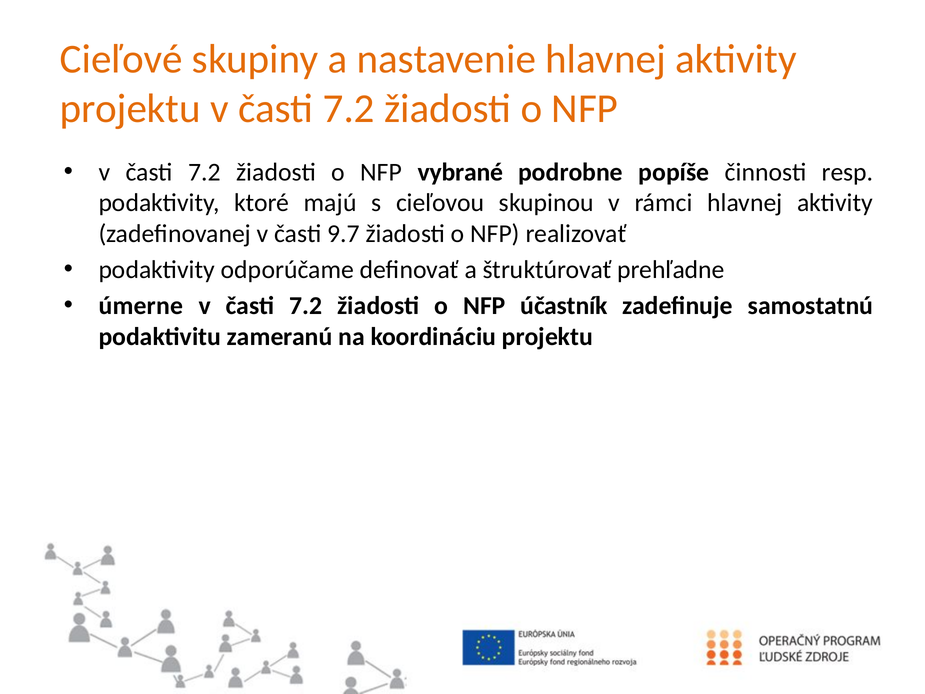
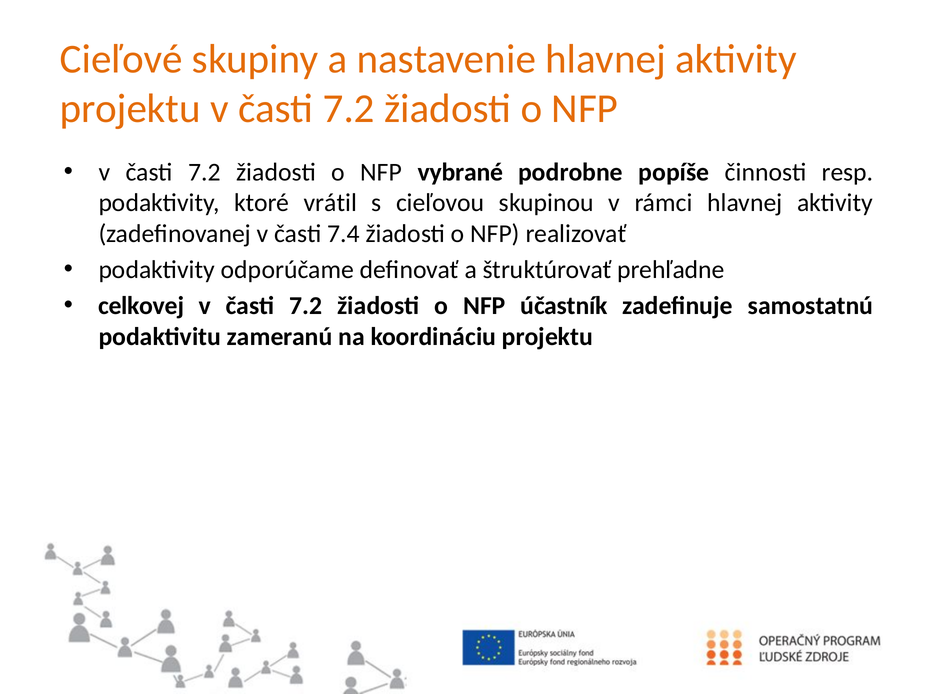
majú: majú -> vrátil (330, 203)
9.7: 9.7 -> 7.4 (343, 234)
úmerne: úmerne -> celkovej (141, 306)
